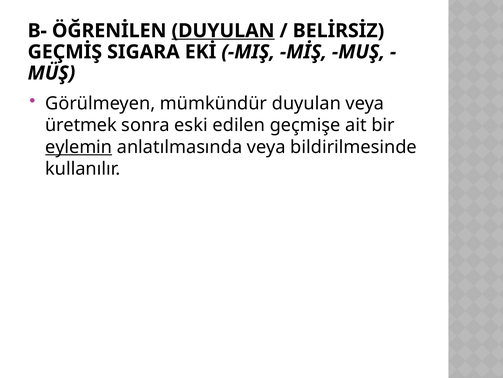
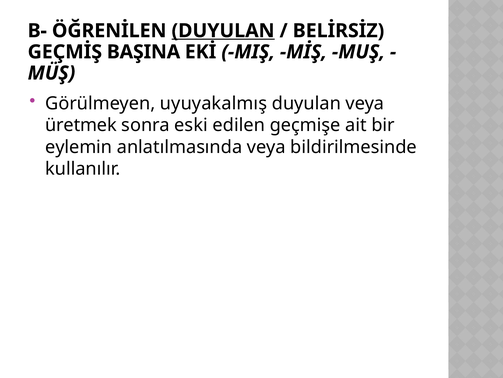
SIGARA: SIGARA -> BAŞINA (144, 52)
mümkündür: mümkündür -> uyuyakalmış (214, 103)
eylemin underline: present -> none (79, 147)
